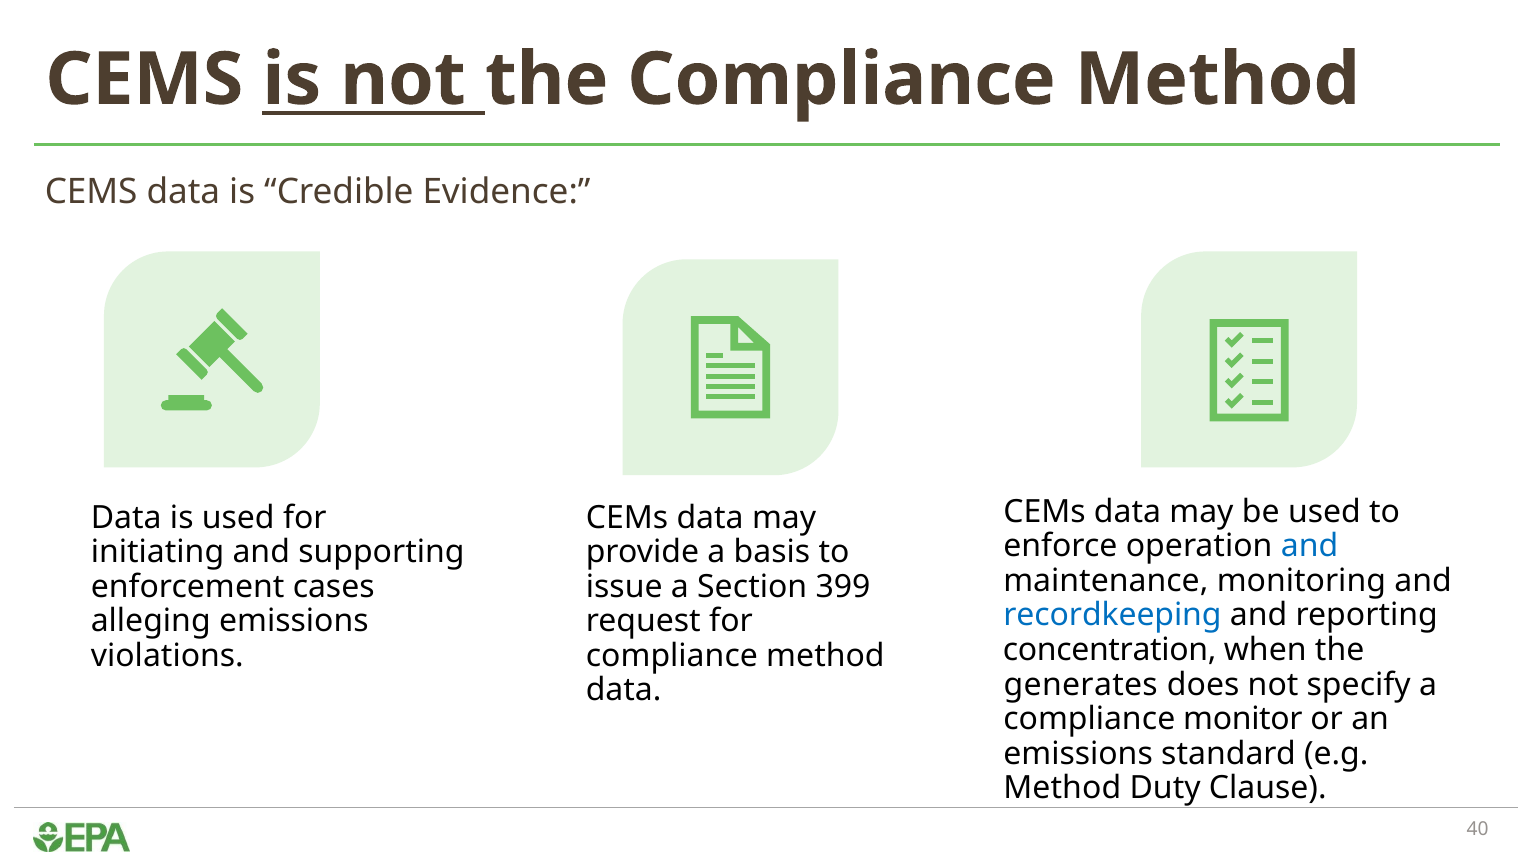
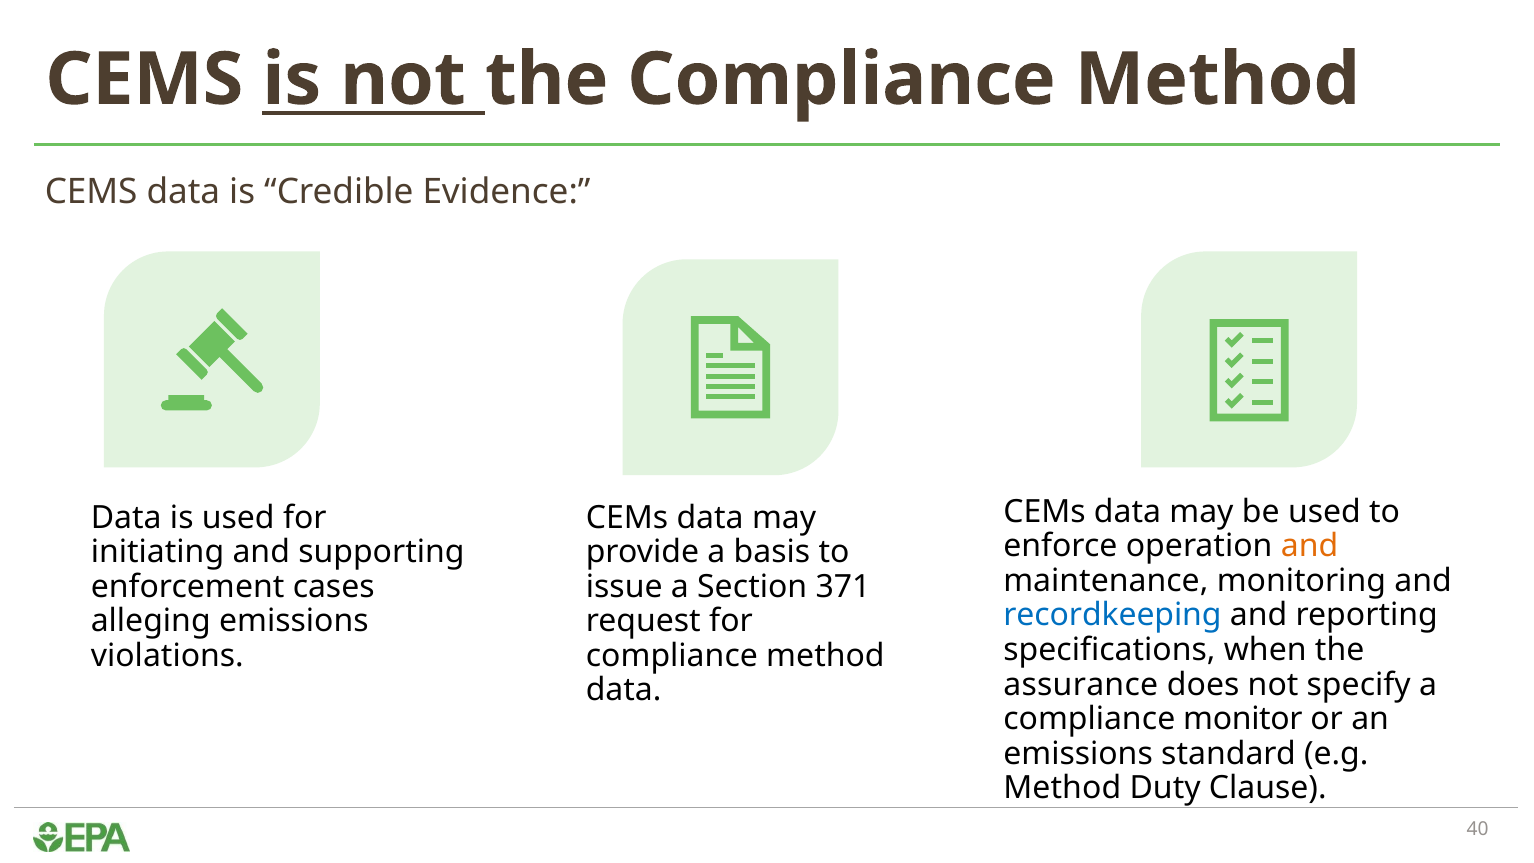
and colour: blue -> orange (1310, 546)
399: 399 -> 371 (843, 587)
concentration: concentration -> specifications (1109, 650)
generates: generates -> assurance (1081, 684)
